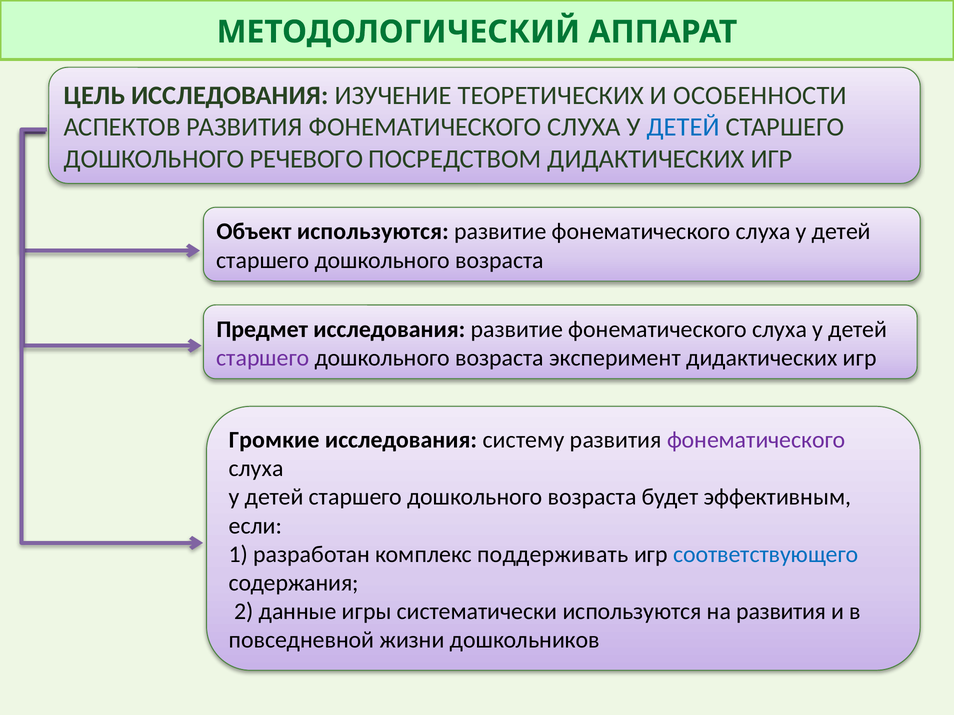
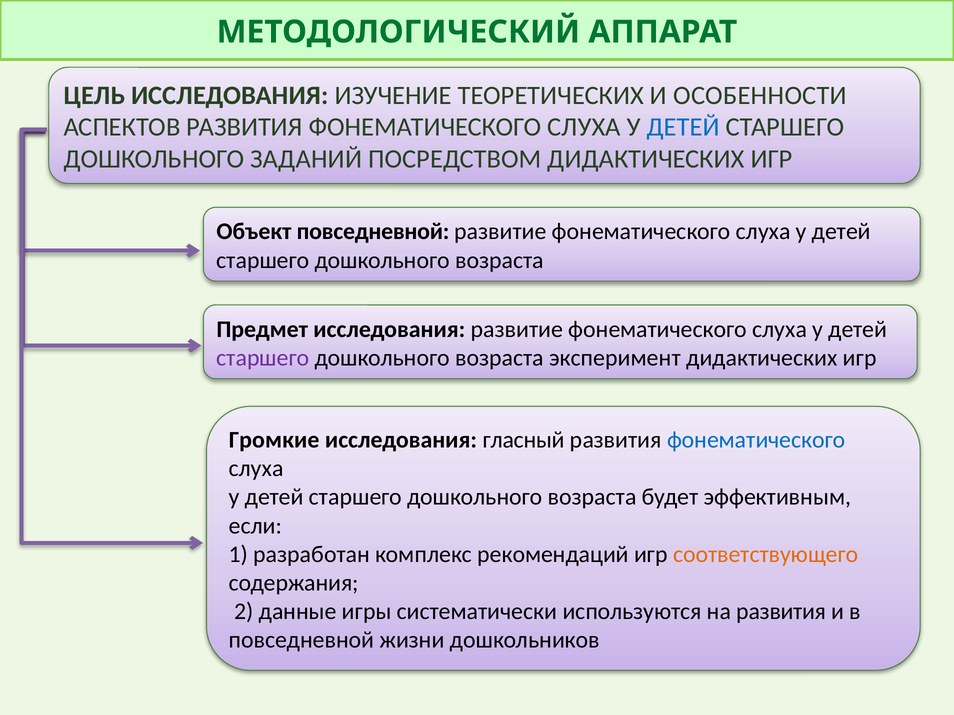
РЕЧЕВОГО: РЕЧЕВОГО -> ЗАДАНИЙ (306, 159)
Объект используются: используются -> повседневной (373, 232)
систему: систему -> гласный (524, 440)
фонематического colour: purple -> blue (756, 440)
поддерживать: поддерживать -> рекомендаций (553, 555)
соответствующего colour: blue -> orange (766, 555)
